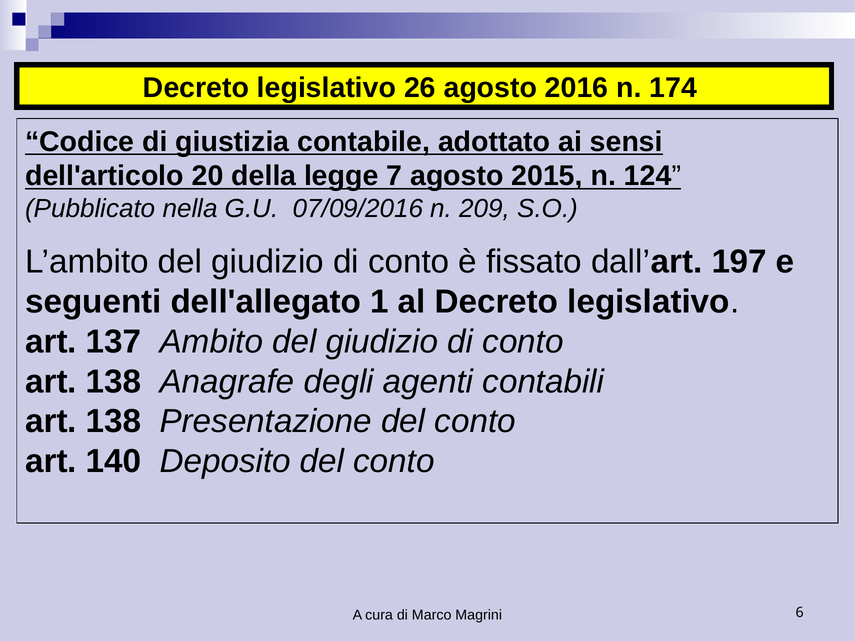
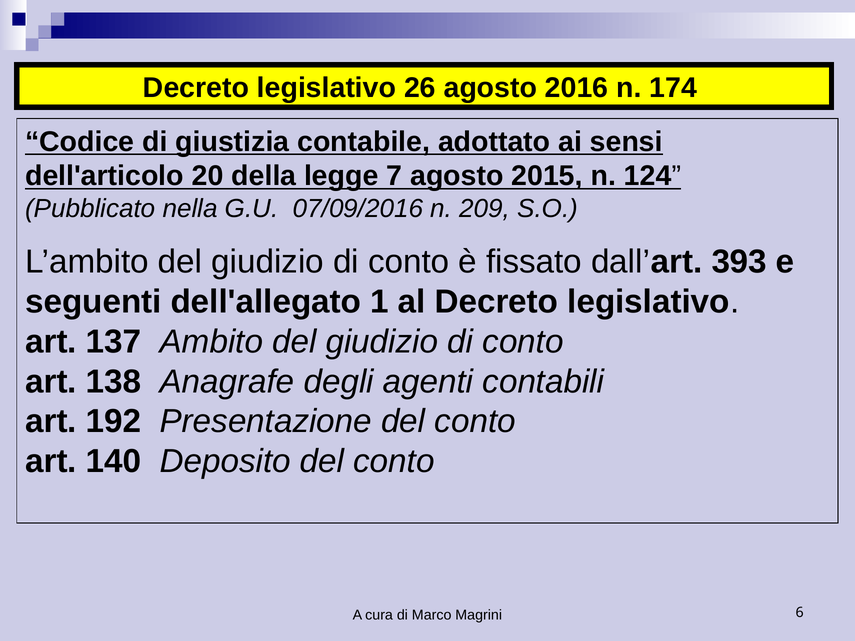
197: 197 -> 393 (739, 262)
138: 138 -> 192 (114, 422)
